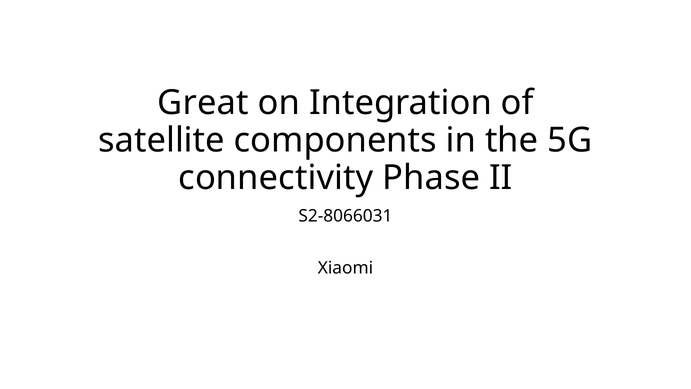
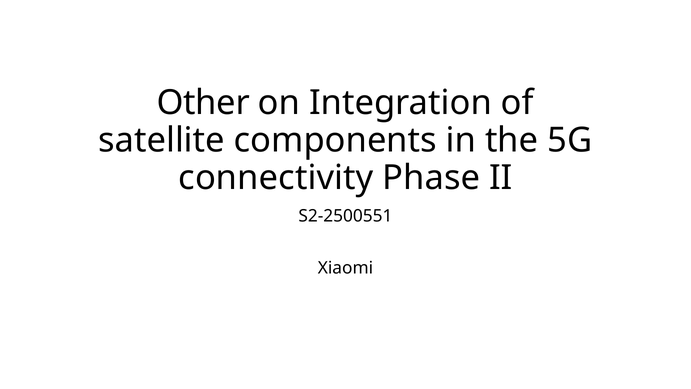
Great: Great -> Other (203, 103)
S2-8066031: S2-8066031 -> S2-2500551 (345, 216)
